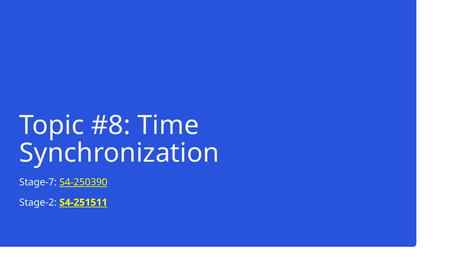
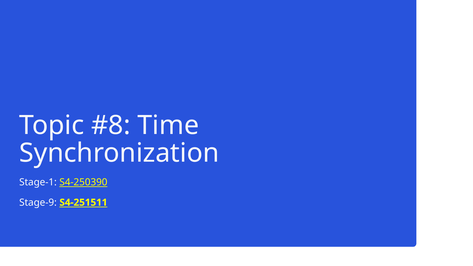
Stage-7: Stage-7 -> Stage-1 (38, 182)
Stage-2: Stage-2 -> Stage-9 (38, 202)
